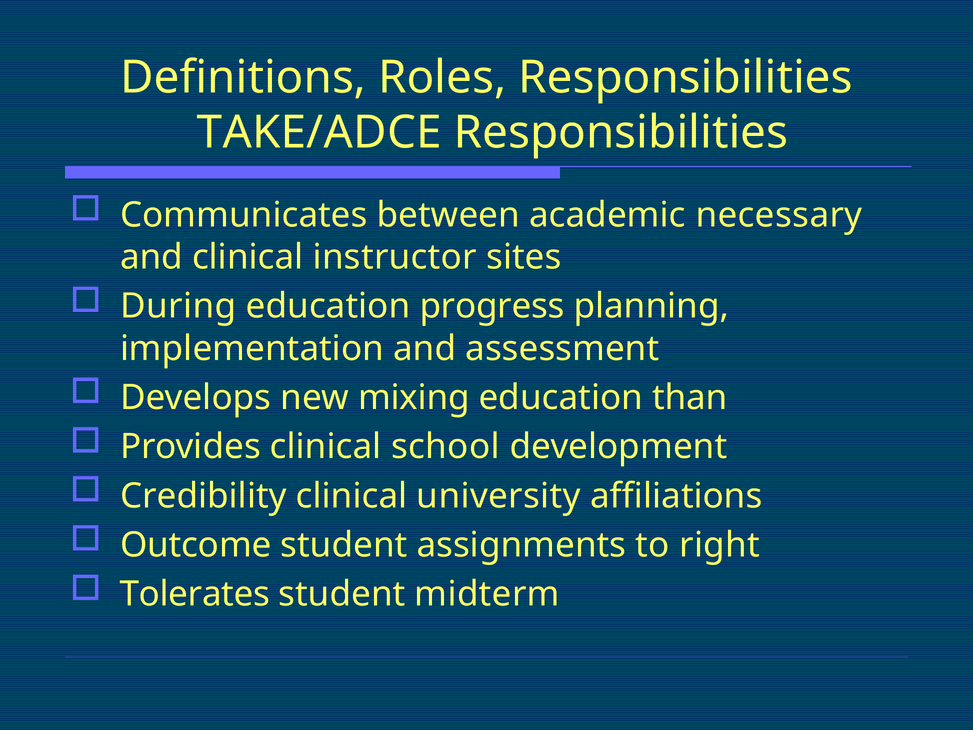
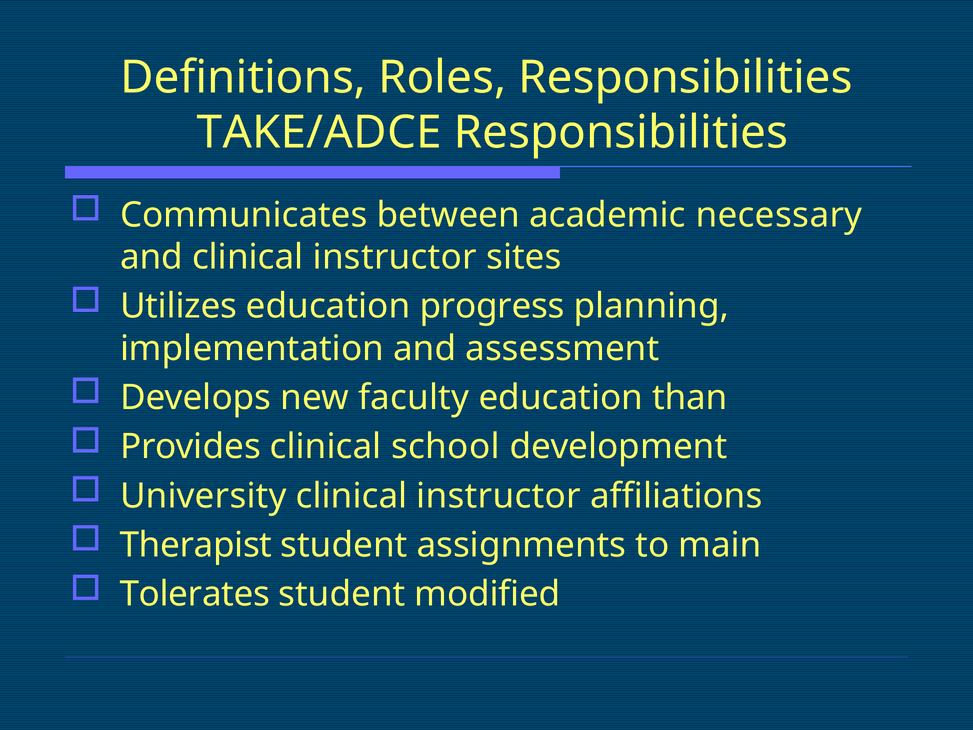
During: During -> Utilizes (179, 306)
mixing: mixing -> faculty (414, 397)
Credibility: Credibility -> University (203, 496)
university: university -> instructor (499, 496)
Outcome: Outcome -> Therapist (196, 545)
right: right -> main (720, 545)
midterm: midterm -> modified (487, 594)
